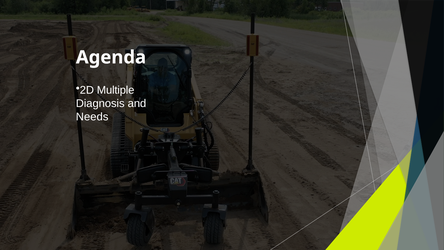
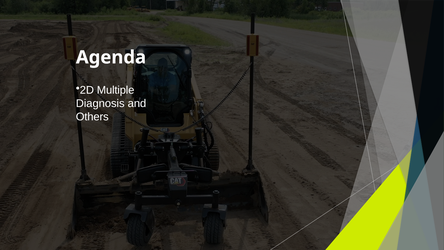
Needs: Needs -> Others (92, 117)
